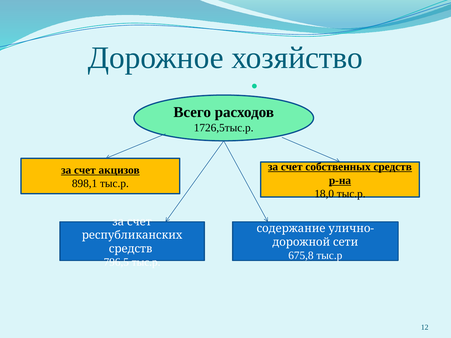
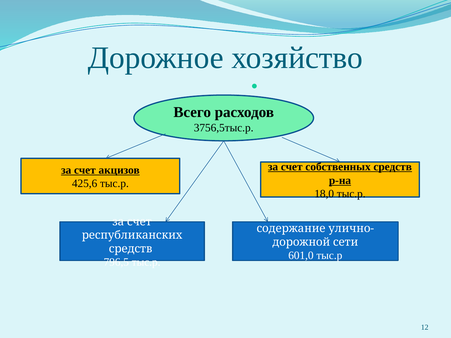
1726,5тыс.р: 1726,5тыс.р -> 3756,5тыс.р (224, 128)
898,1: 898,1 -> 425,6 (85, 184)
675,8: 675,8 -> 601,0 (301, 256)
